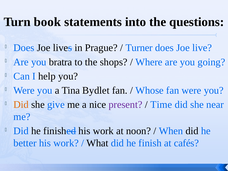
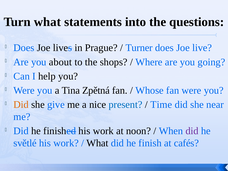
Turn book: book -> what (47, 22)
bratra: bratra -> about (60, 62)
Bydlet: Bydlet -> Zpětná (96, 90)
present colour: purple -> blue (125, 105)
did colour: black -> purple (192, 131)
better: better -> světlé (25, 143)
